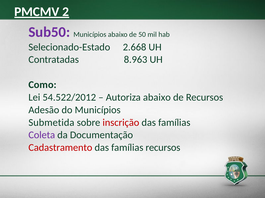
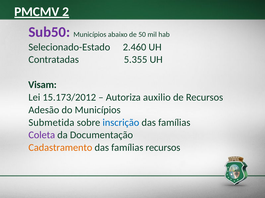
2.668: 2.668 -> 2.460 (135, 47)
8.963: 8.963 -> 5.355 (136, 60)
Como: Como -> Visam (43, 85)
54.522/2012: 54.522/2012 -> 15.173/2012 (69, 98)
Autoriza abaixo: abaixo -> auxilio (157, 98)
inscrição colour: red -> blue (121, 123)
Cadastramento colour: red -> orange (60, 148)
